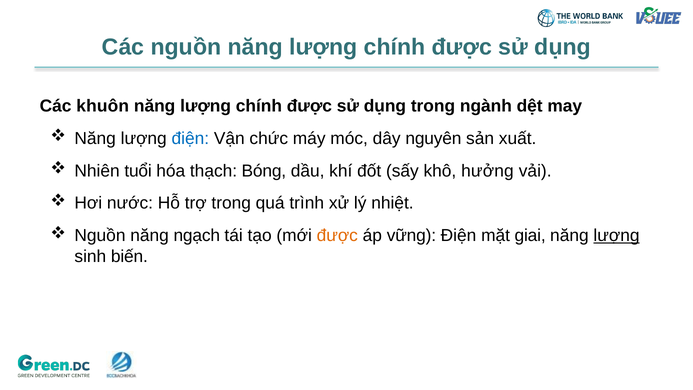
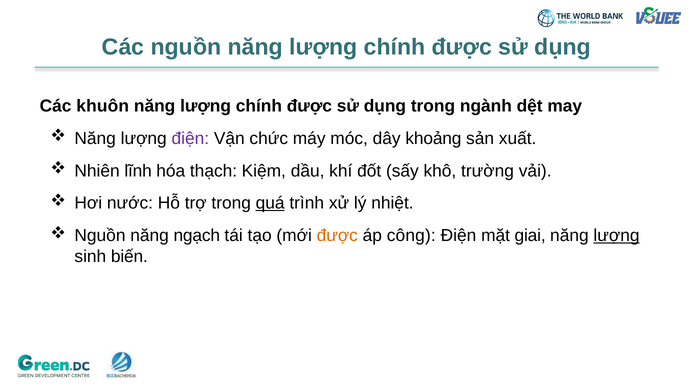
điện colour: blue -> purple (190, 138)
nguyên: nguyên -> khoảng (433, 138)
tuổi: tuổi -> lĩnh (138, 171)
Bóng: Bóng -> Kiệm (264, 171)
hưởng: hưởng -> trường (488, 171)
quá underline: none -> present (270, 203)
vững: vững -> công (411, 235)
